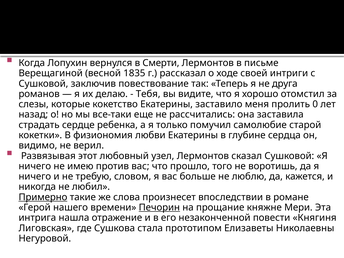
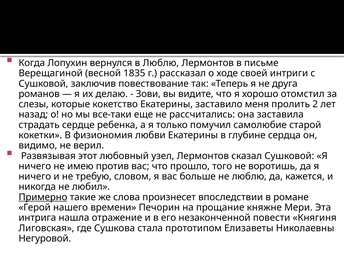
в Смерти: Смерти -> Люблю (161, 63)
Тебя: Тебя -> Зови (148, 94)
0: 0 -> 2 (315, 104)
Печорин underline: present -> none (159, 207)
